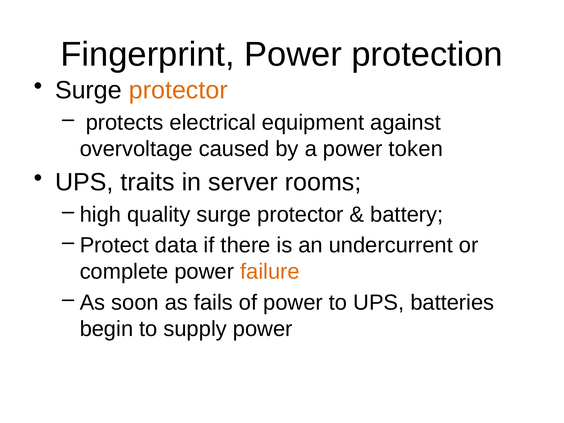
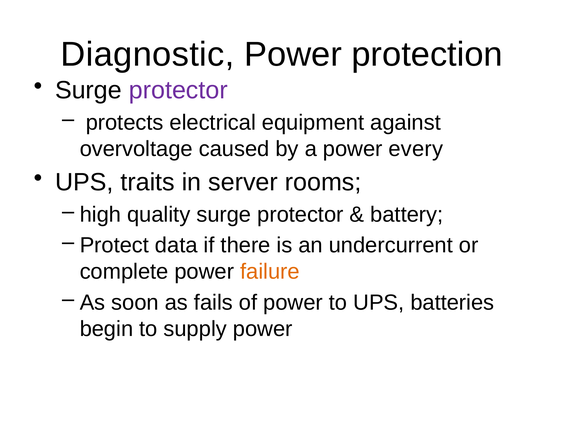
Fingerprint: Fingerprint -> Diagnostic (147, 55)
protector colour: orange -> purple (178, 90)
token: token -> every (416, 149)
